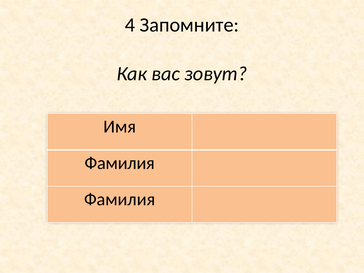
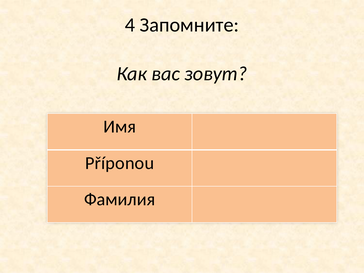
Фамилия: Фамилия -> Příponou (120, 163)
